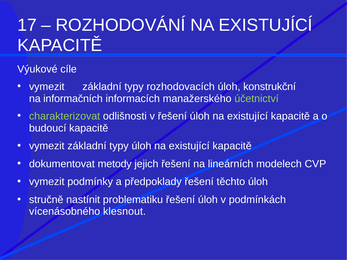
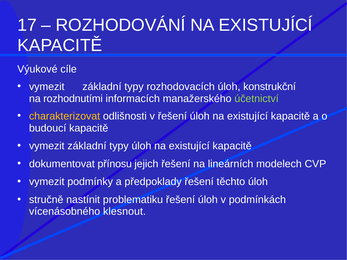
informačních: informačních -> rozhodnutími (73, 99)
charakterizovat colour: light green -> yellow (65, 116)
metody: metody -> přínosu (115, 164)
